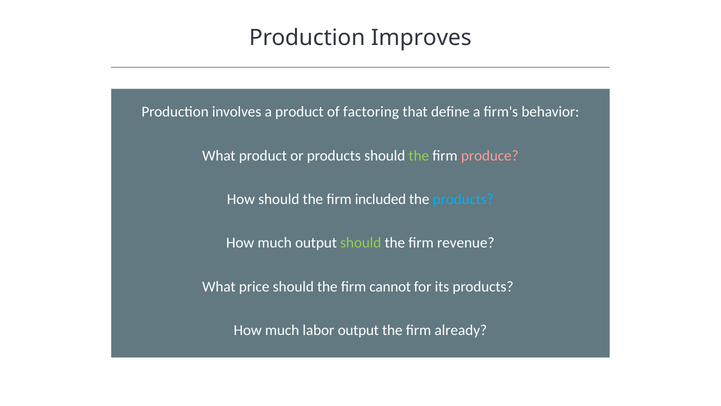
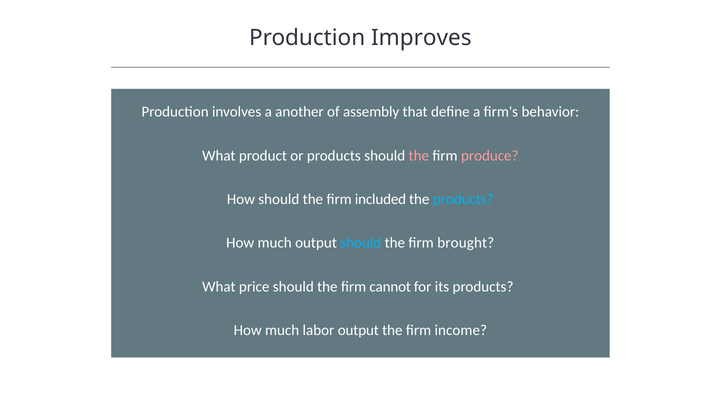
a product: product -> another (299, 112)
factoring: factoring -> assembly (371, 112)
the colour: light green -> pink (419, 156)
should colour: light green -> light blue (361, 243)
revenue: revenue -> brought (466, 243)
already: already -> income (461, 330)
